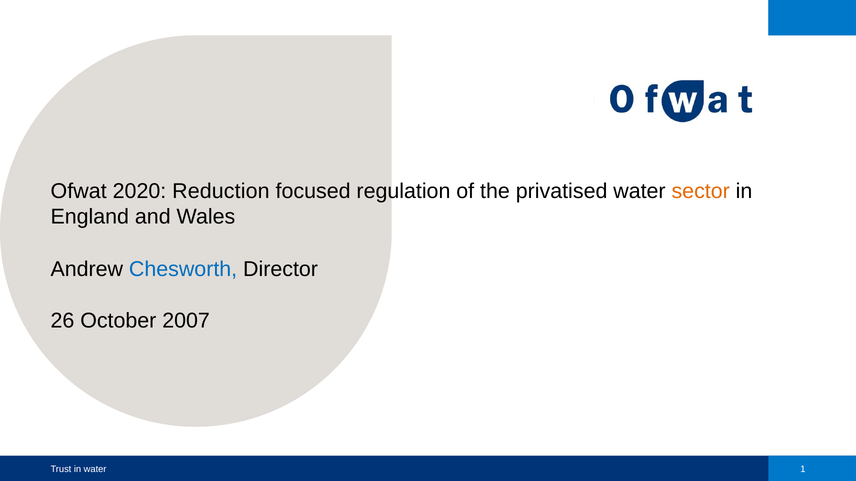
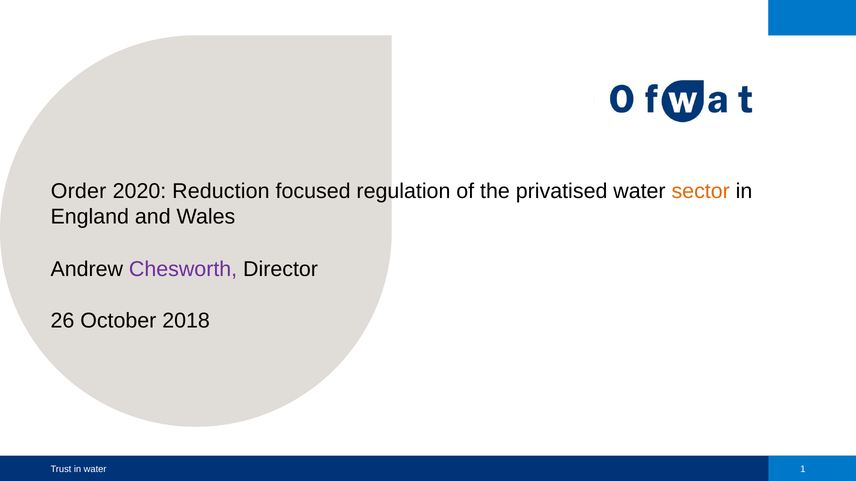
Ofwat: Ofwat -> Order (79, 191)
Chesworth colour: blue -> purple (183, 269)
2007: 2007 -> 2018 (186, 321)
